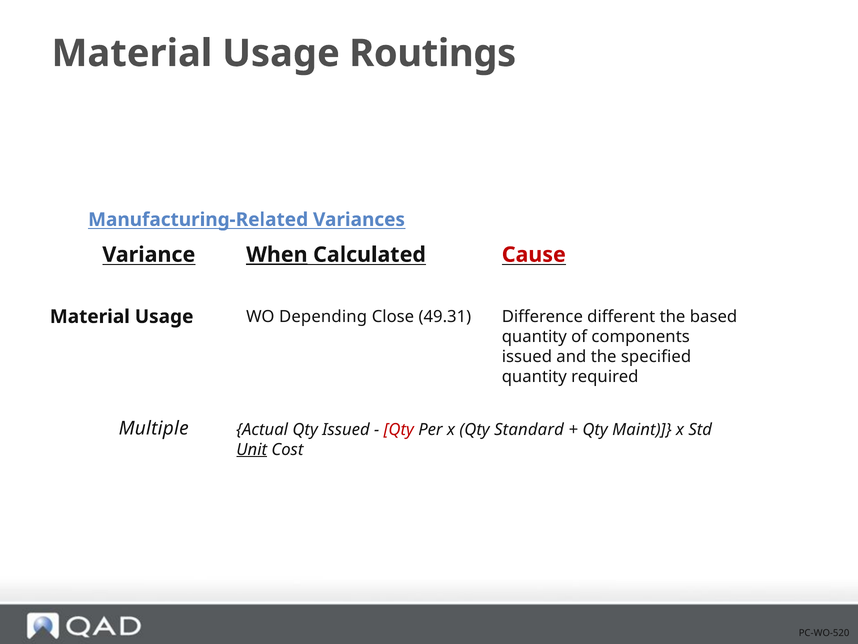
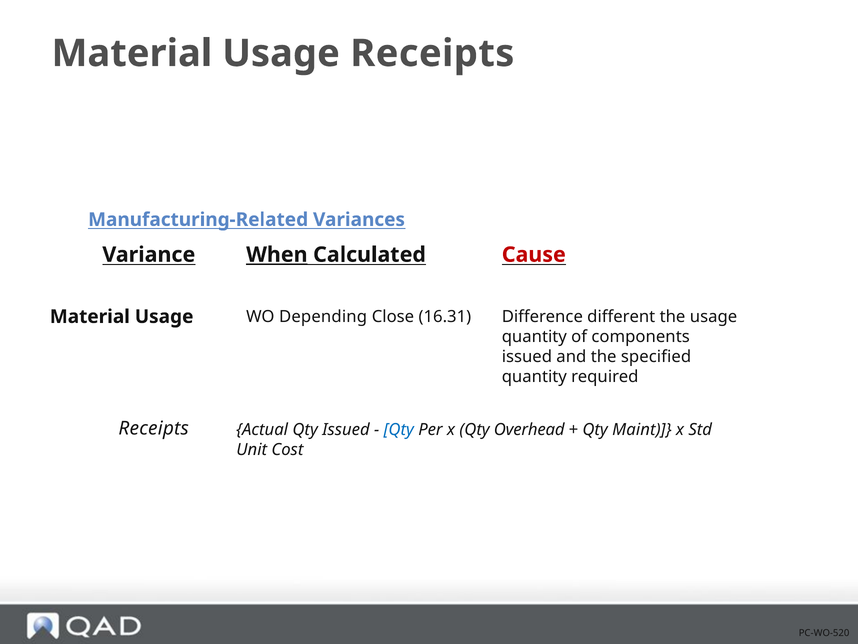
Usage Routings: Routings -> Receipts (432, 53)
49.31: 49.31 -> 16.31 (445, 317)
the based: based -> usage (714, 317)
Multiple: Multiple -> Receipts (154, 428)
Qty colour: red -> blue (399, 429)
Standard: Standard -> Overhead (529, 429)
Unit underline: present -> none (252, 449)
